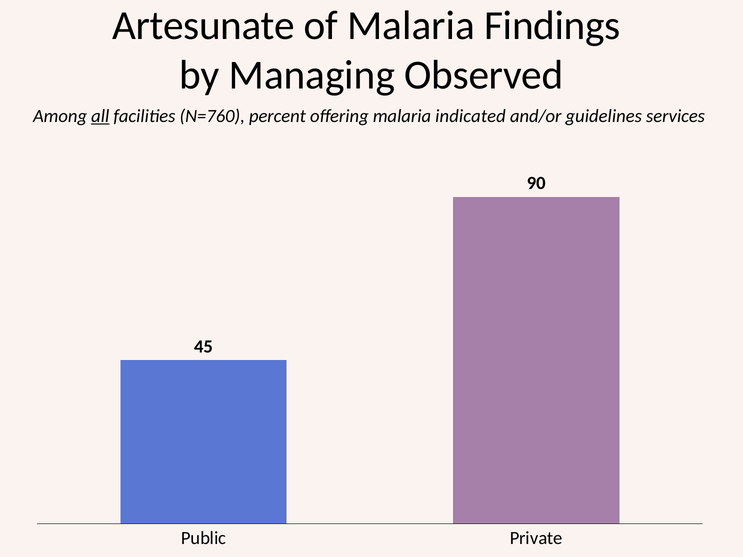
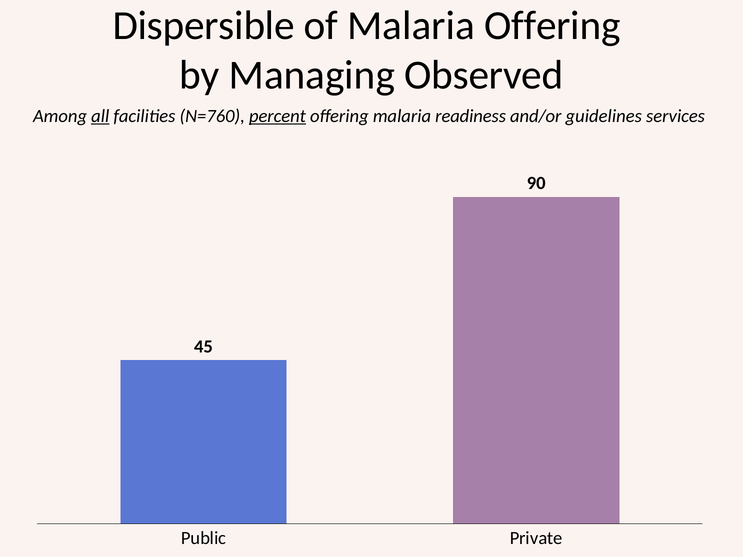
Artesunate: Artesunate -> Dispersible (204, 25)
Malaria Findings: Findings -> Offering (552, 25)
percent underline: none -> present (277, 116)
indicated: indicated -> readiness (471, 116)
